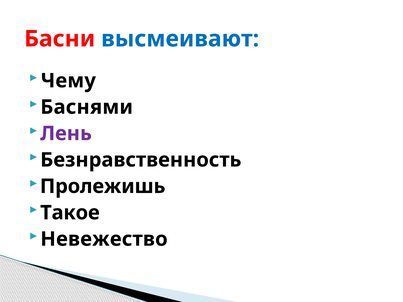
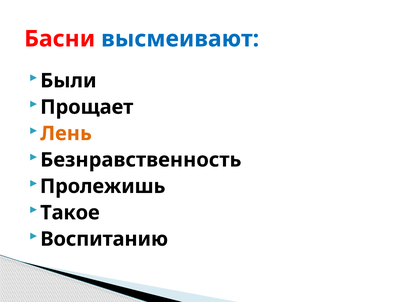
Чему: Чему -> Были (68, 81)
Баснями: Баснями -> Прощает (87, 107)
Лень colour: purple -> orange (66, 134)
Невежество: Невежество -> Воспитанию (104, 239)
